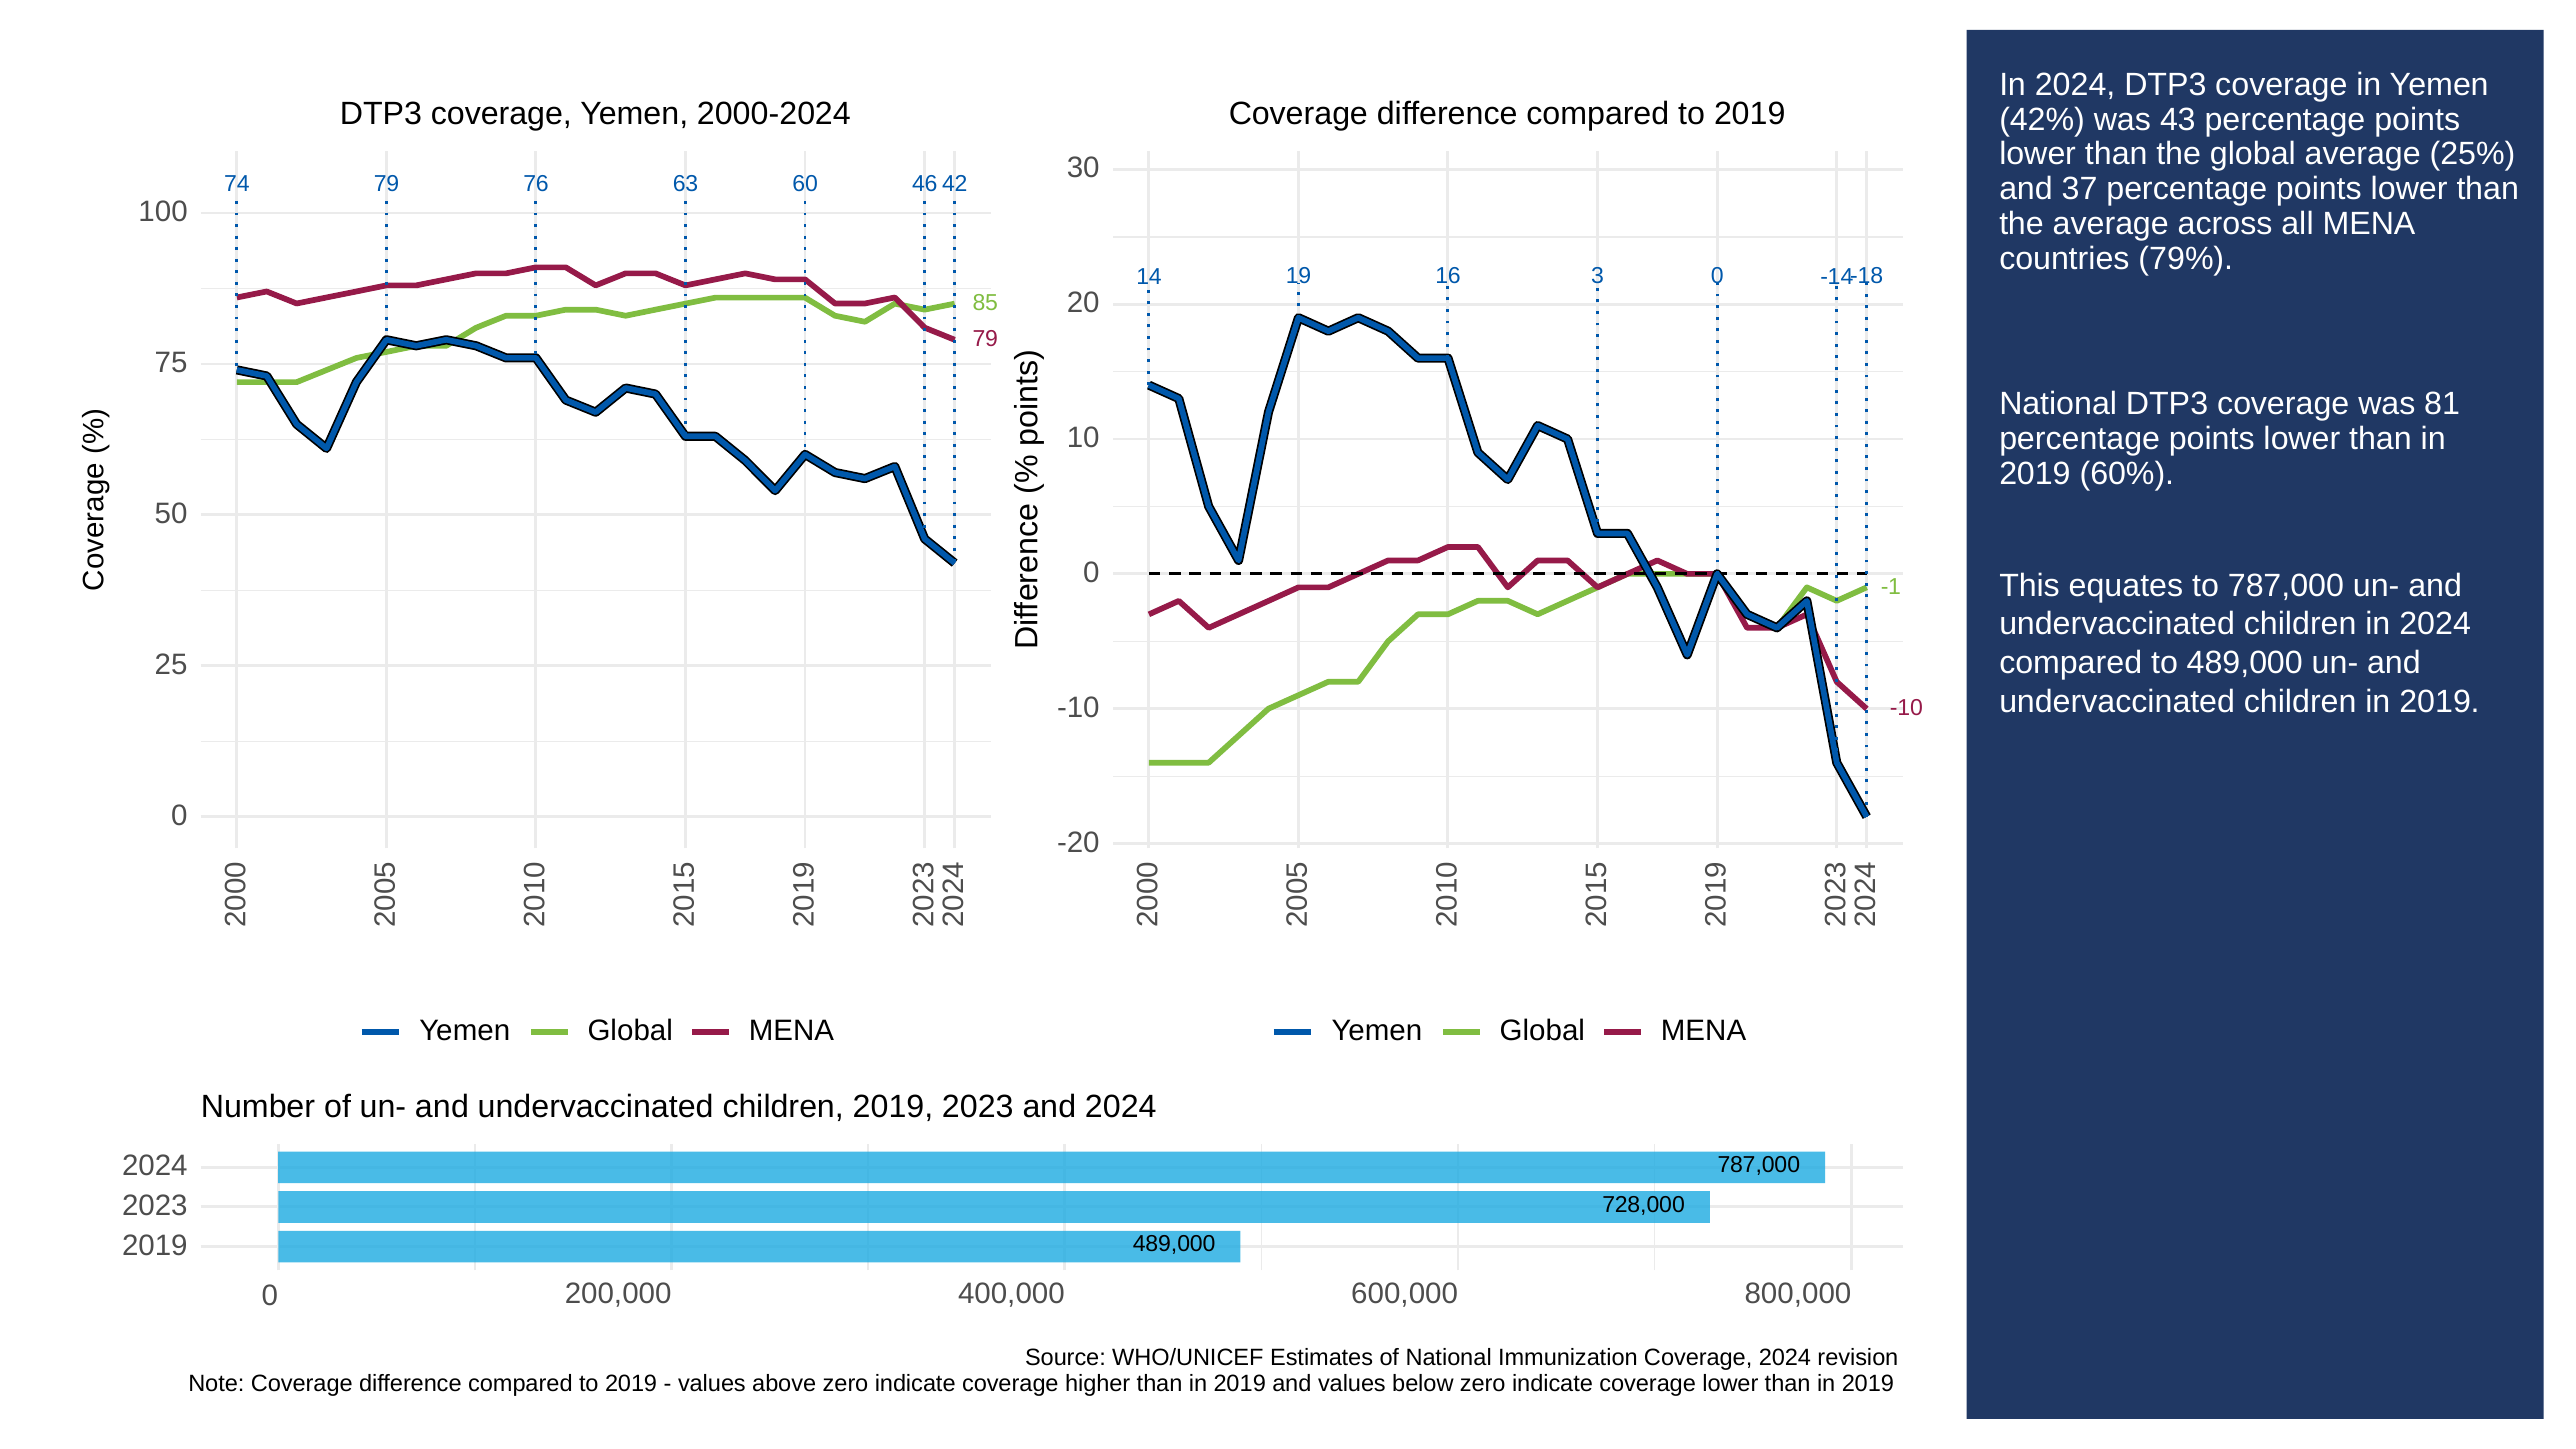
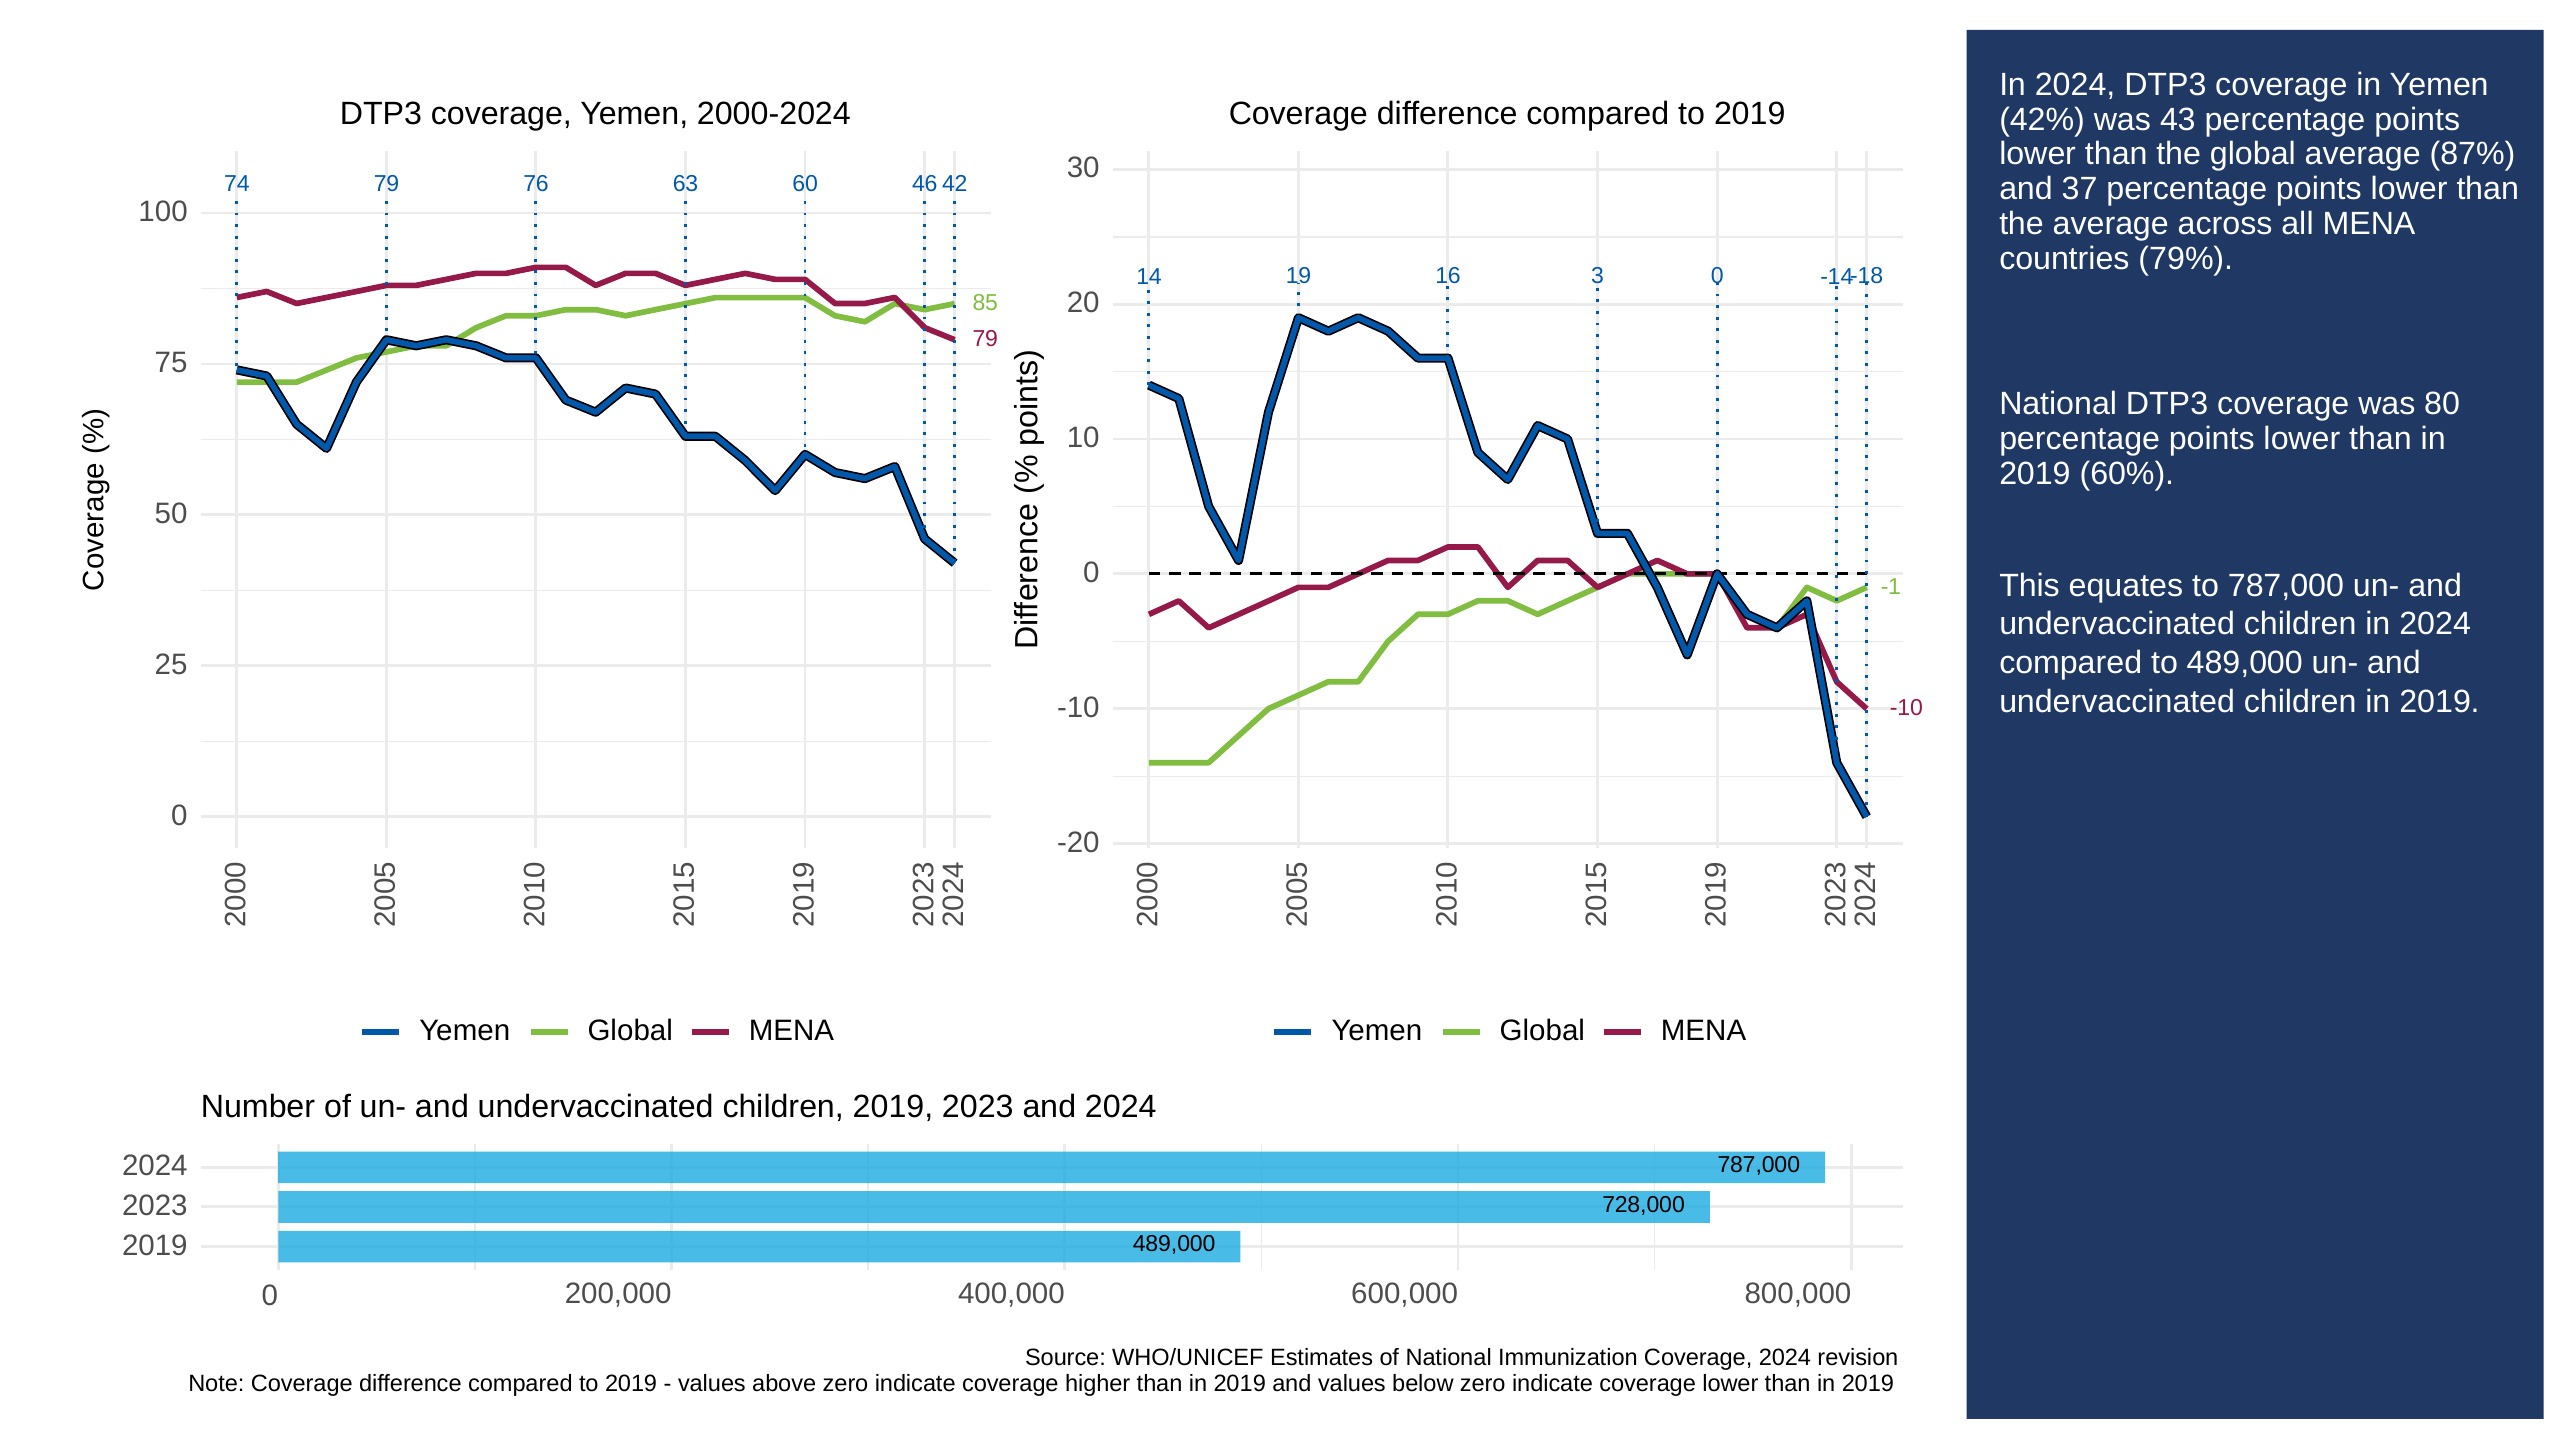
25%: 25% -> 87% (2473, 154)
81: 81 -> 80 (2442, 404)
